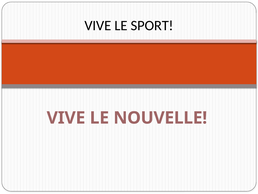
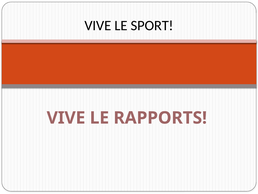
NOUVELLE: NOUVELLE -> RAPPORTS (160, 118)
